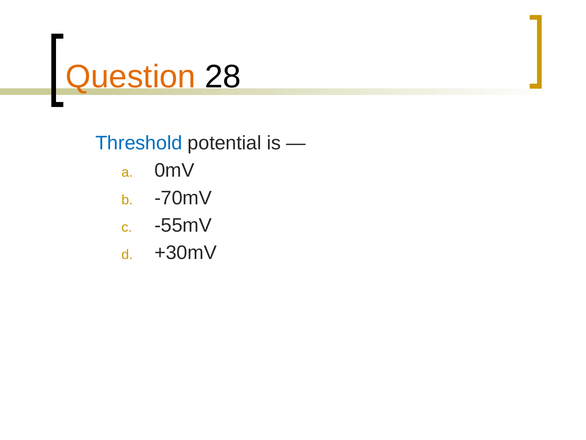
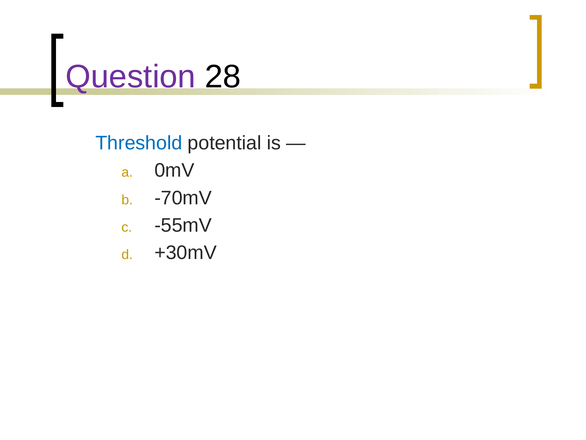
Question colour: orange -> purple (131, 77)
